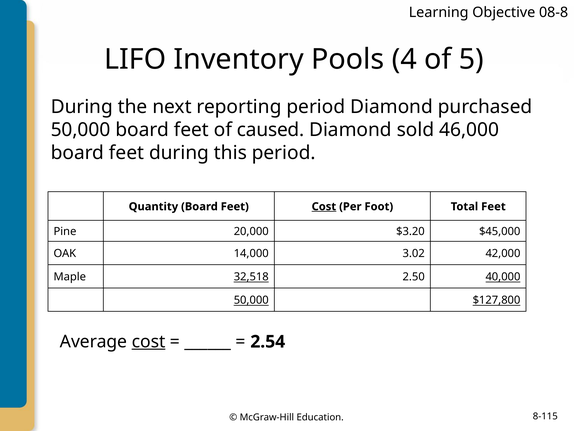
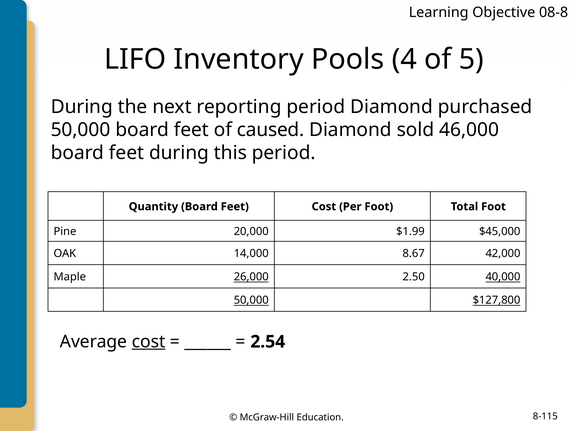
Cost underline: present -> none (324, 206)
Total Feet: Feet -> Foot (494, 206)
$3.20: $3.20 -> $1.99 (410, 231)
3.02: 3.02 -> 8.67 (414, 253)
32,518: 32,518 -> 26,000 (251, 277)
